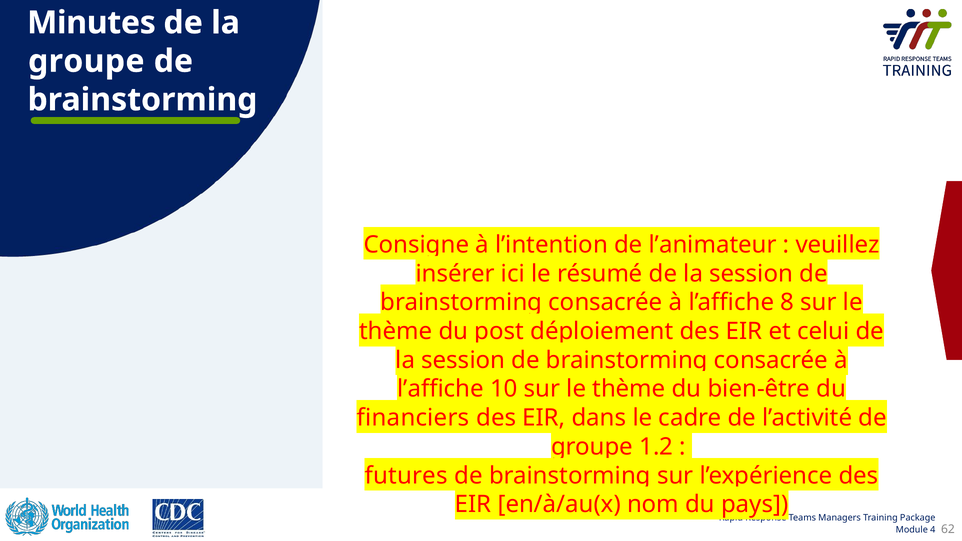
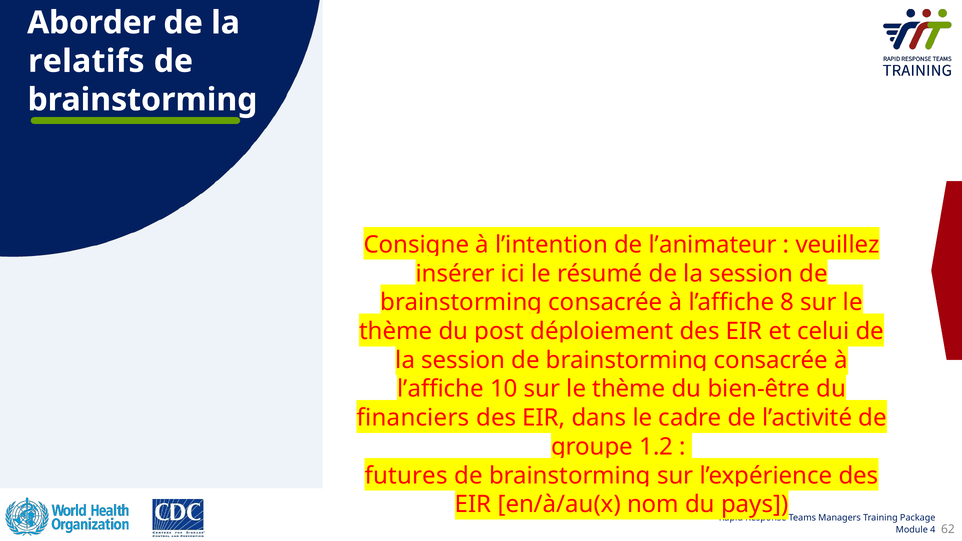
Minutes: Minutes -> Aborder (91, 23)
groupe: groupe -> relatifs (86, 61)
